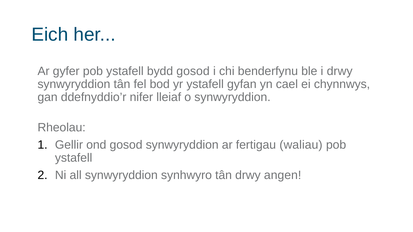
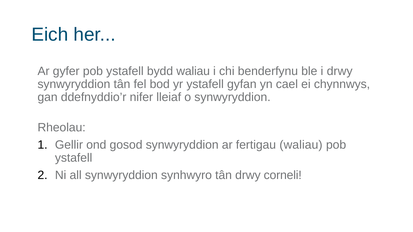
bydd gosod: gosod -> waliau (193, 71)
angen: angen -> corneli (283, 175)
